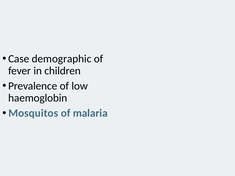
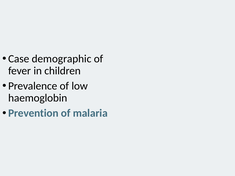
Mosquitos: Mosquitos -> Prevention (33, 113)
